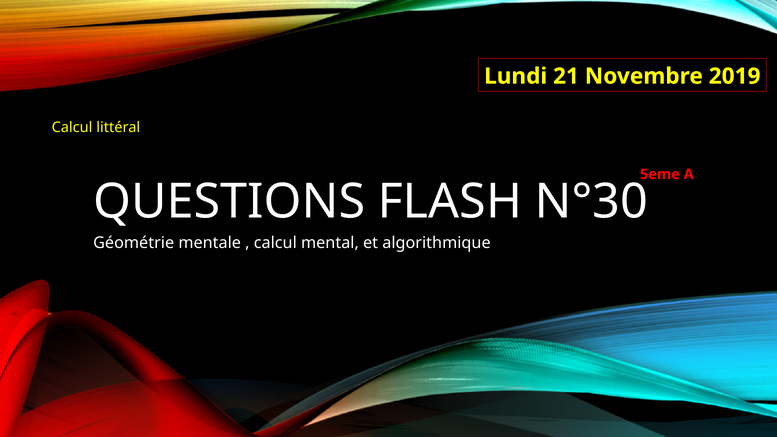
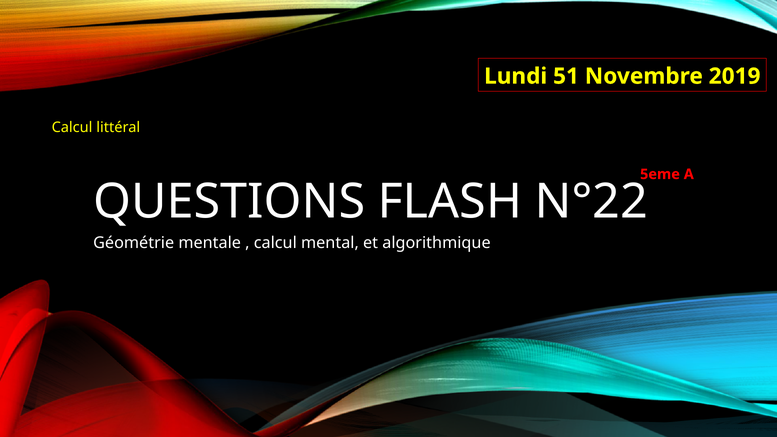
21: 21 -> 51 (566, 76)
N°30: N°30 -> N°22 (591, 202)
